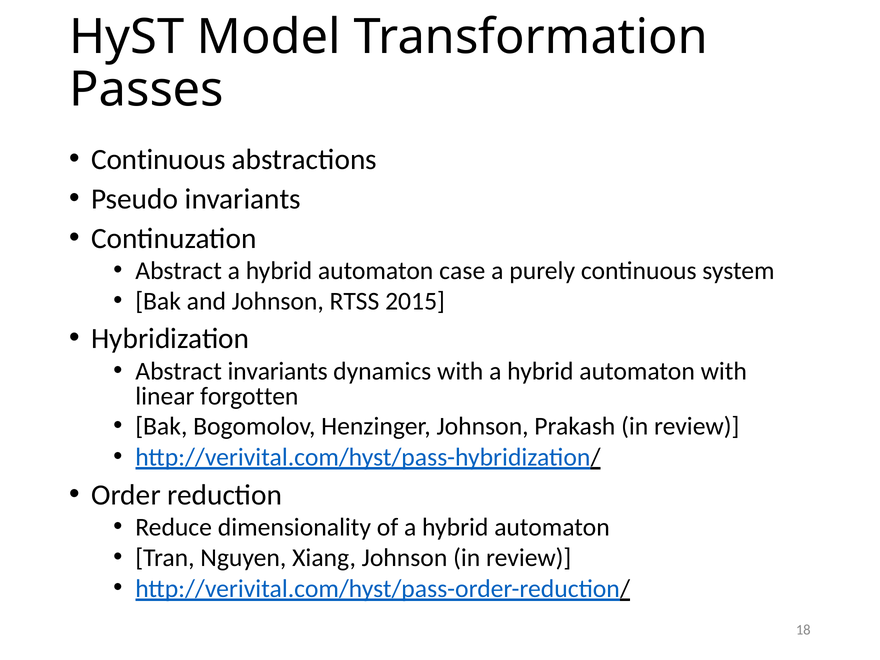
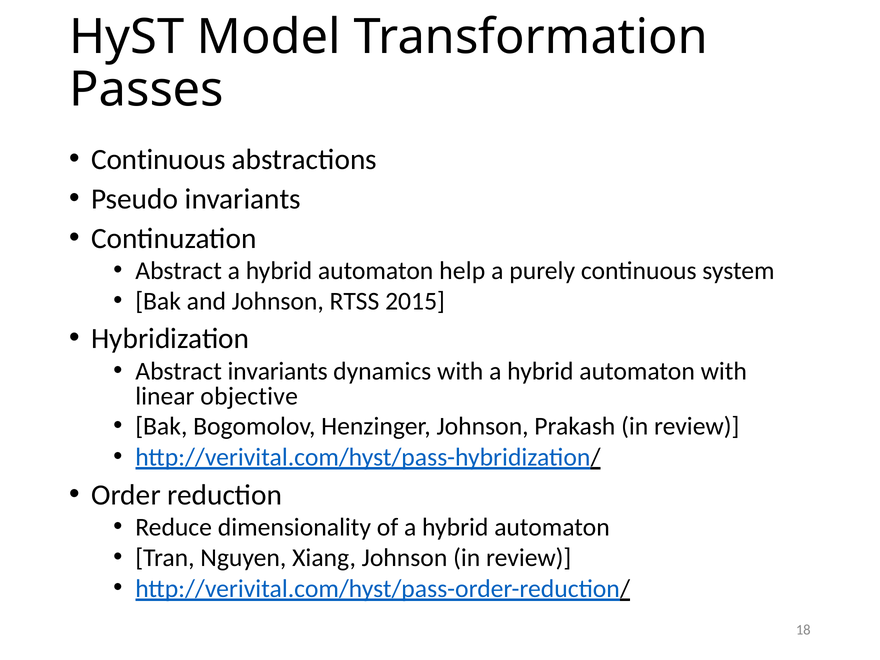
case: case -> help (462, 271)
forgotten: forgotten -> objective (249, 396)
